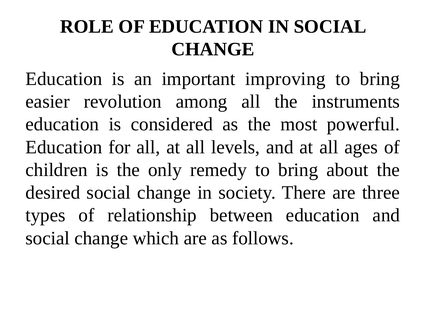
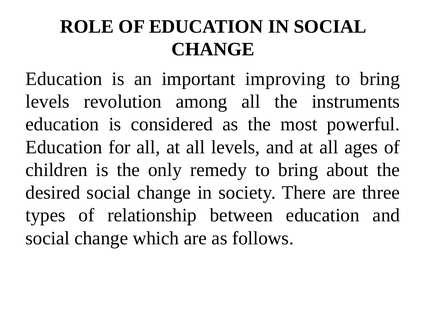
easier: easier -> levels (48, 101)
